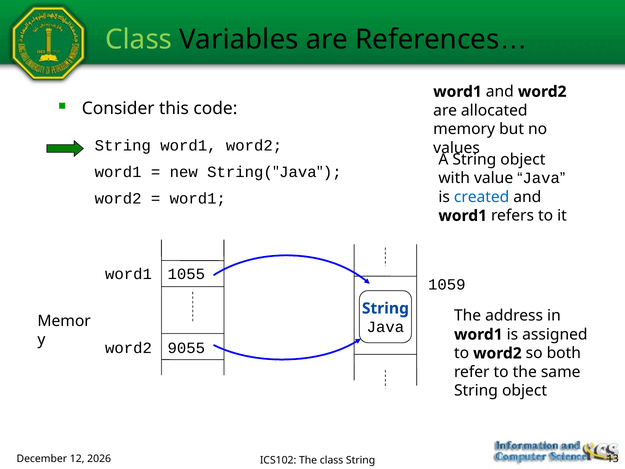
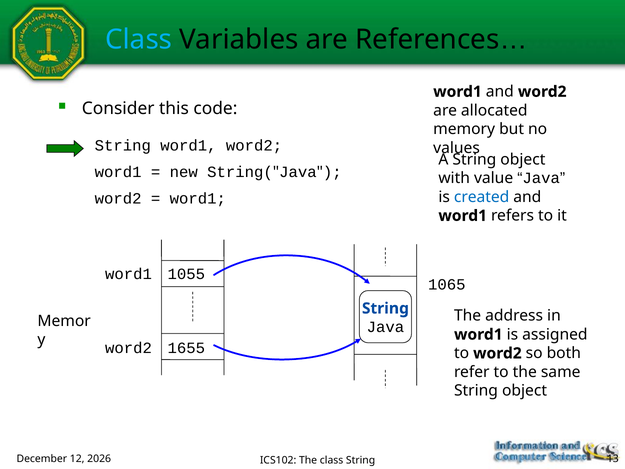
Class colour: light green -> light blue (139, 39)
1059: 1059 -> 1065 (447, 284)
9055: 9055 -> 1655 (186, 348)
